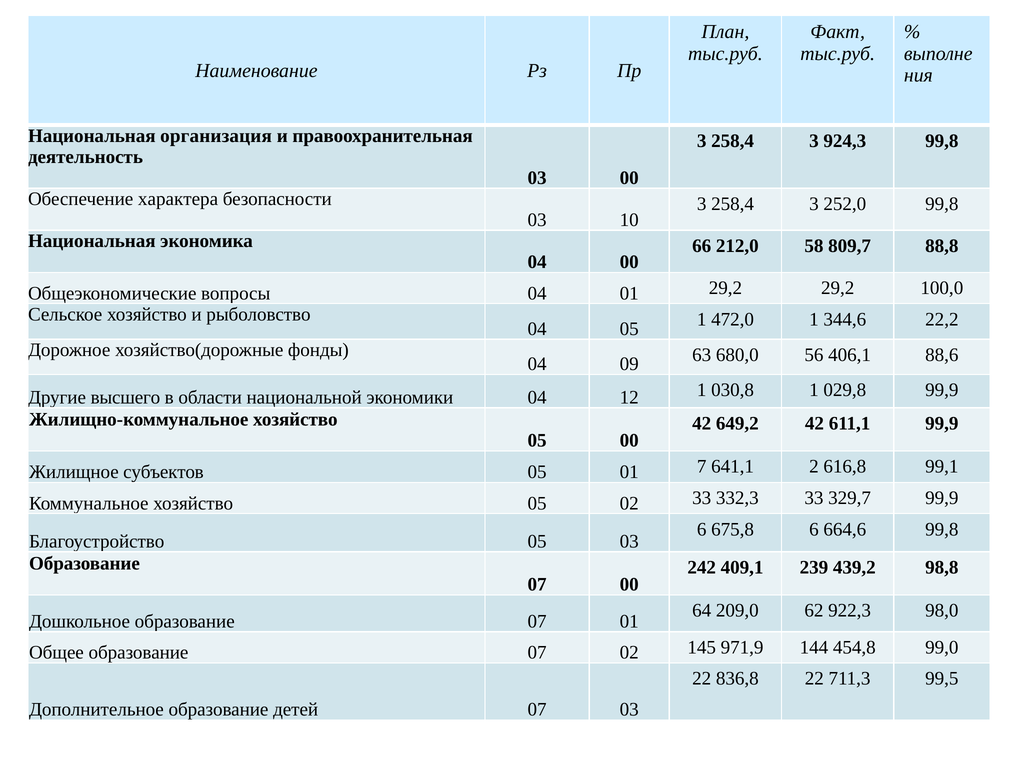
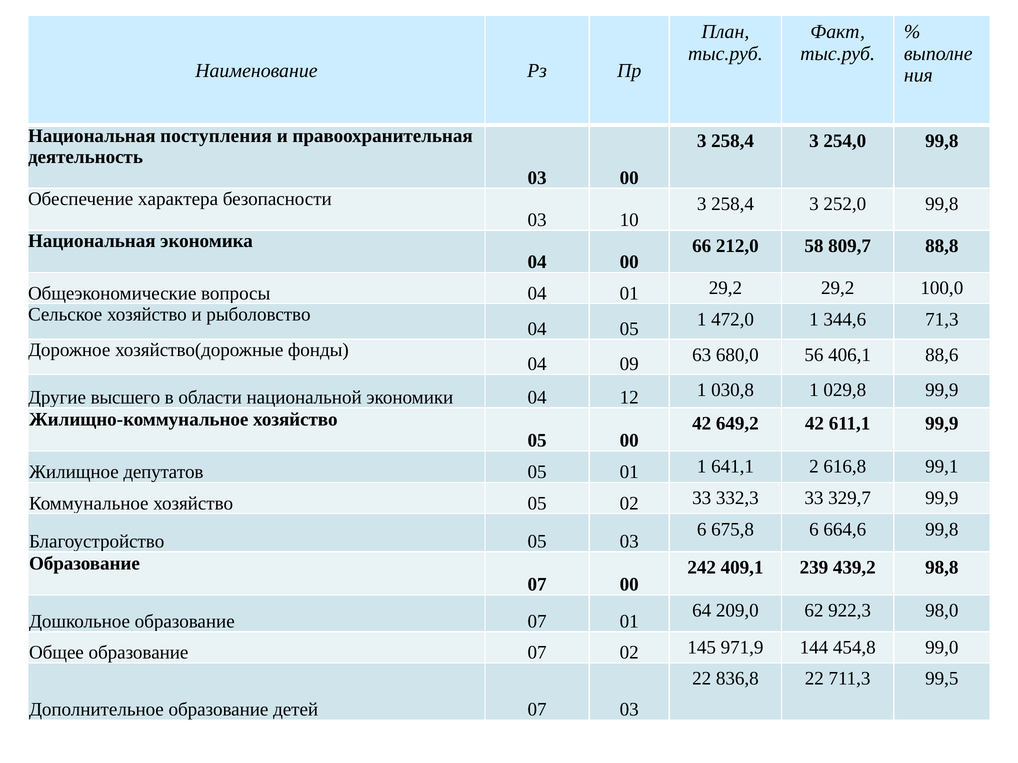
организация: организация -> поступления (216, 136)
924,3: 924,3 -> 254,0 (845, 141)
22,2: 22,2 -> 71,3 (942, 320)
субъектов: субъектов -> депутатов (163, 472)
01 7: 7 -> 1 (702, 467)
